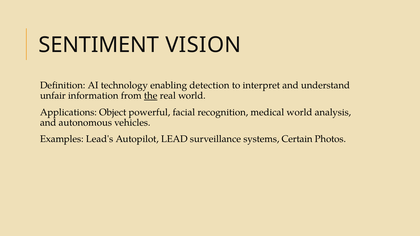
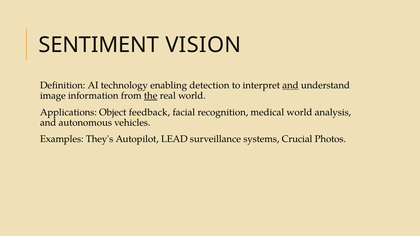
and underline: none -> present (290, 85)
unfair: unfair -> image (53, 96)
powerful: powerful -> feedback (149, 112)
Lead's: Lead's -> They's (100, 139)
Certain: Certain -> Crucial (297, 139)
